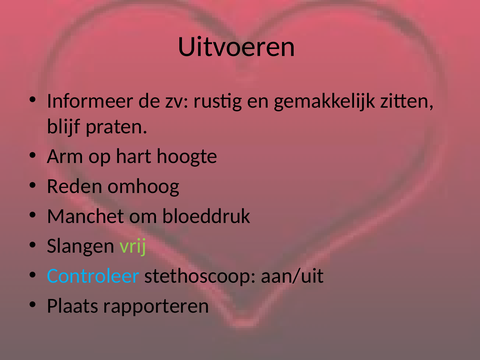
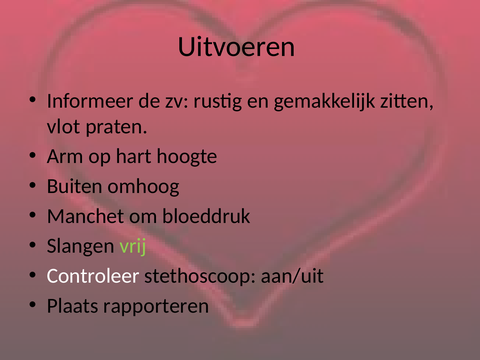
blijf: blijf -> vlot (64, 126)
Reden: Reden -> Buiten (75, 186)
Controleer colour: light blue -> white (93, 276)
